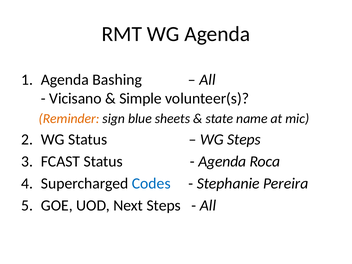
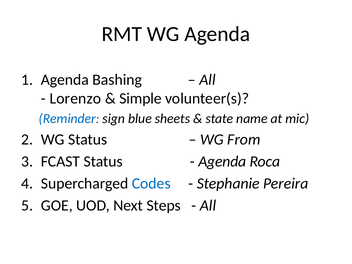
Vicisano: Vicisano -> Lorenzo (75, 99)
Reminder colour: orange -> blue (69, 119)
WG Steps: Steps -> From (244, 140)
